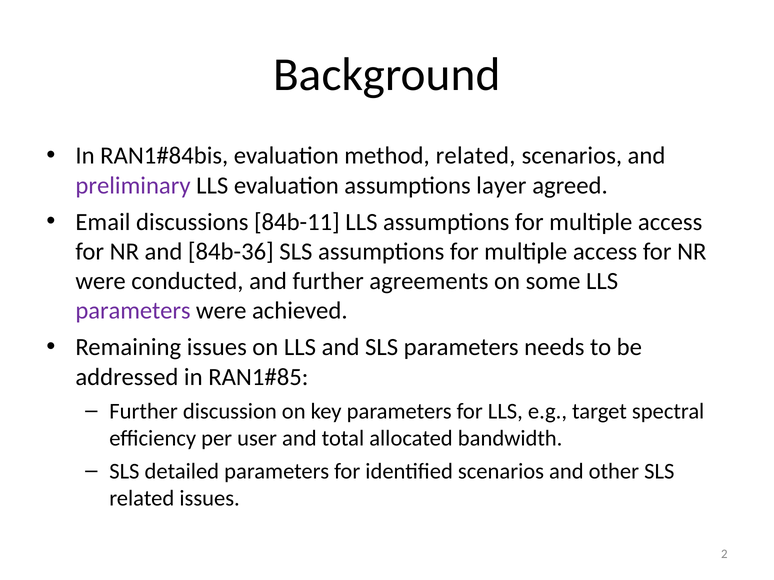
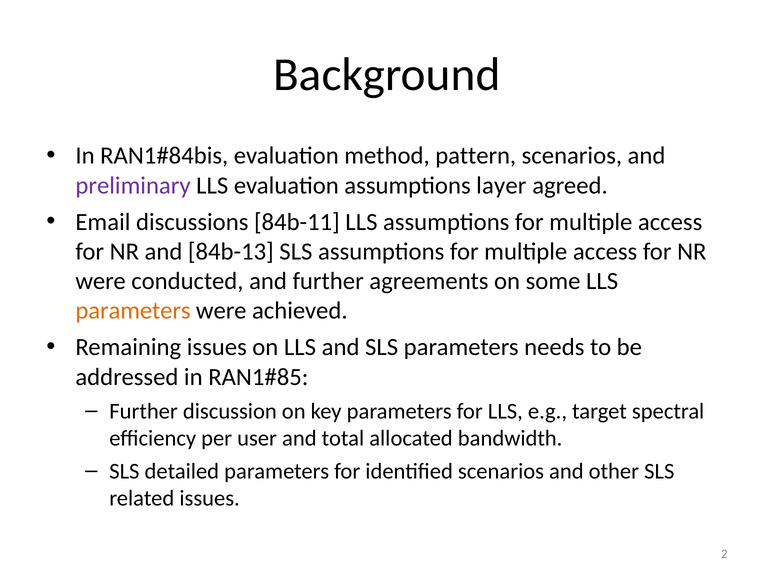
method related: related -> pattern (476, 156)
84b-36: 84b-36 -> 84b-13 (231, 252)
parameters colour: purple -> orange (133, 311)
